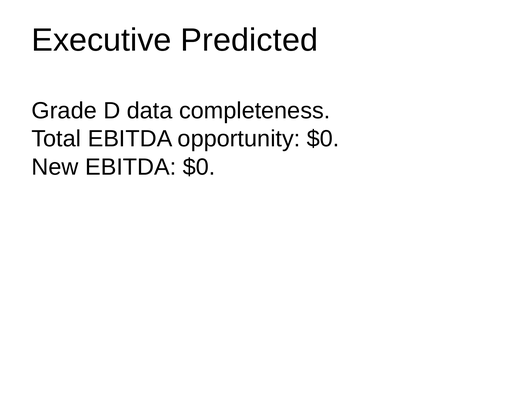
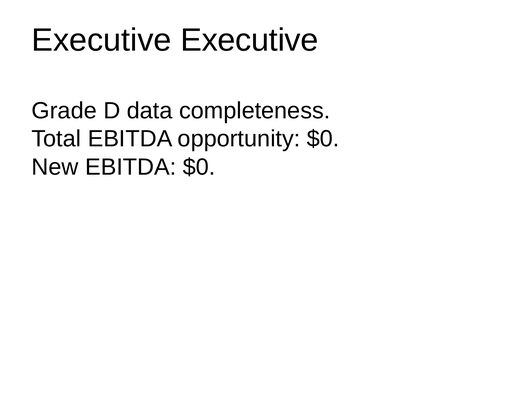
Executive Predicted: Predicted -> Executive (249, 40)
